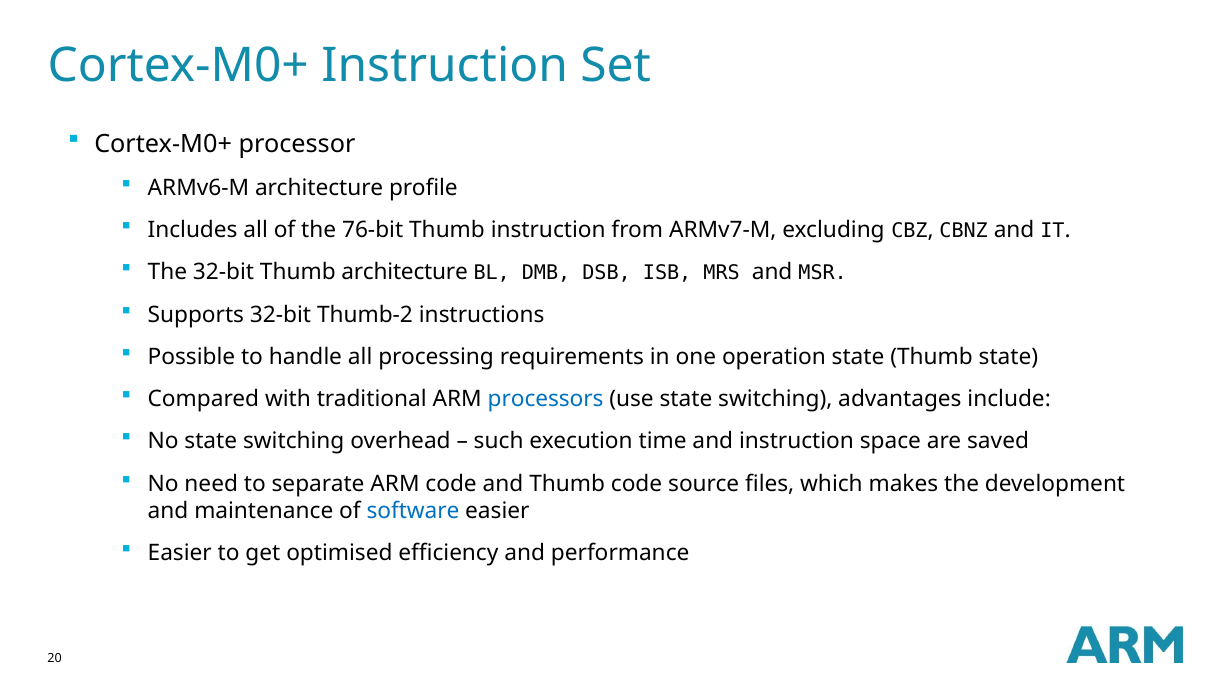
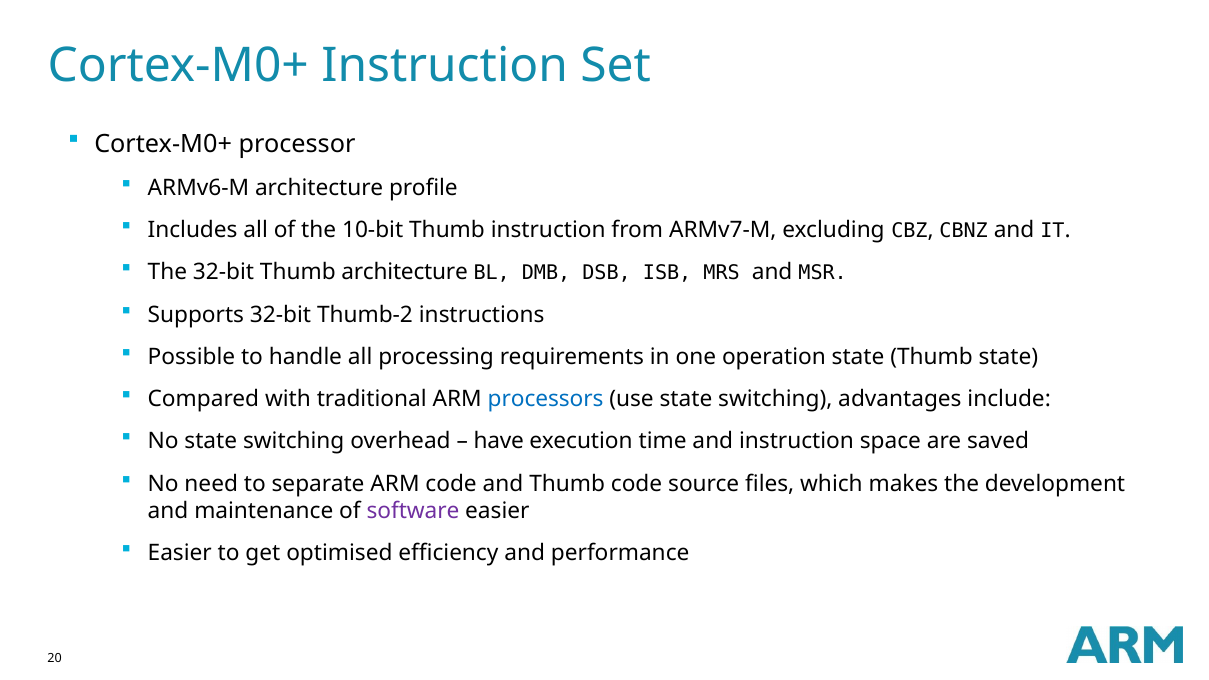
76-bit: 76-bit -> 10-bit (373, 230)
such: such -> have (499, 442)
software colour: blue -> purple (413, 511)
